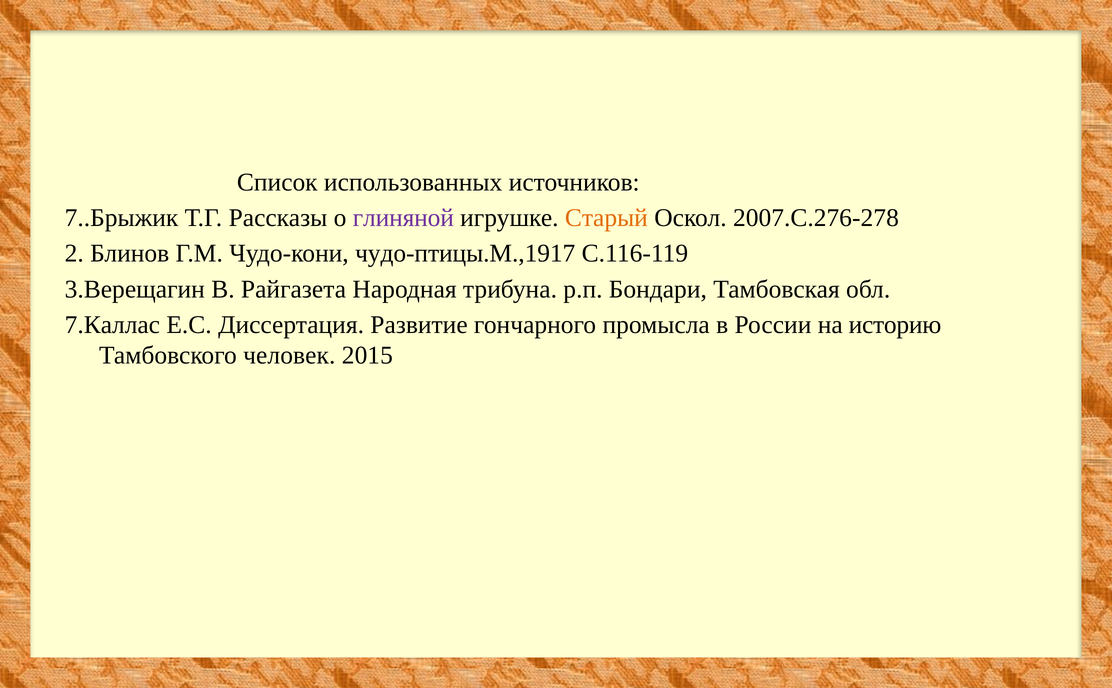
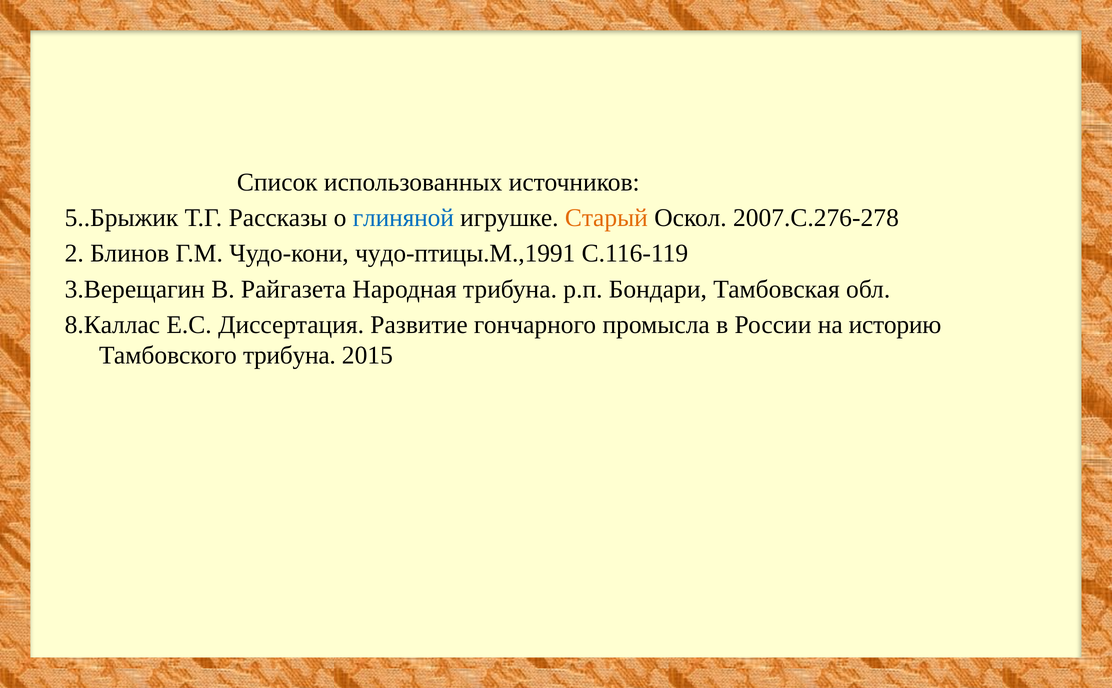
7..Брыжик: 7..Брыжик -> 5..Брыжик (122, 218)
глиняной colour: purple -> blue (403, 218)
чудо-птицы.М.,1917: чудо-птицы.М.,1917 -> чудо-птицы.М.,1991 (465, 253)
7.Каллас: 7.Каллас -> 8.Каллас (112, 325)
Тамбовского человек: человек -> трибуна (289, 355)
